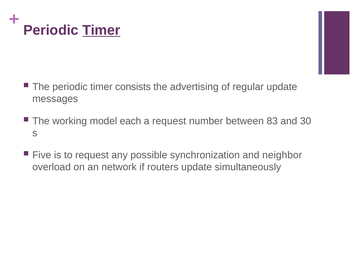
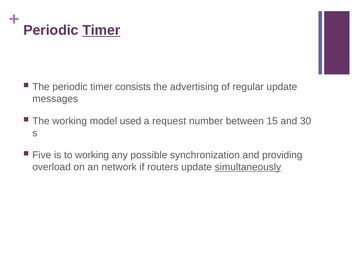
each: each -> used (131, 121)
83: 83 -> 15 (272, 121)
to request: request -> working (92, 155)
neighbor: neighbor -> providing (282, 155)
simultaneously underline: none -> present (248, 167)
